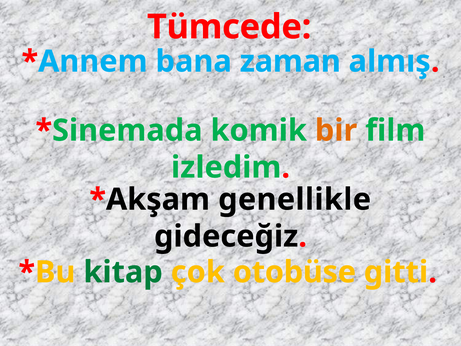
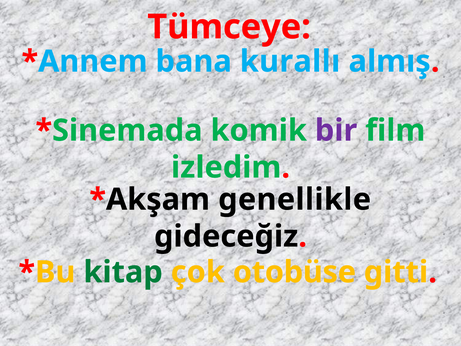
Tümcede: Tümcede -> Tümceye (229, 27)
zaman: zaman -> kurallı (290, 61)
bir colour: orange -> purple (336, 130)
